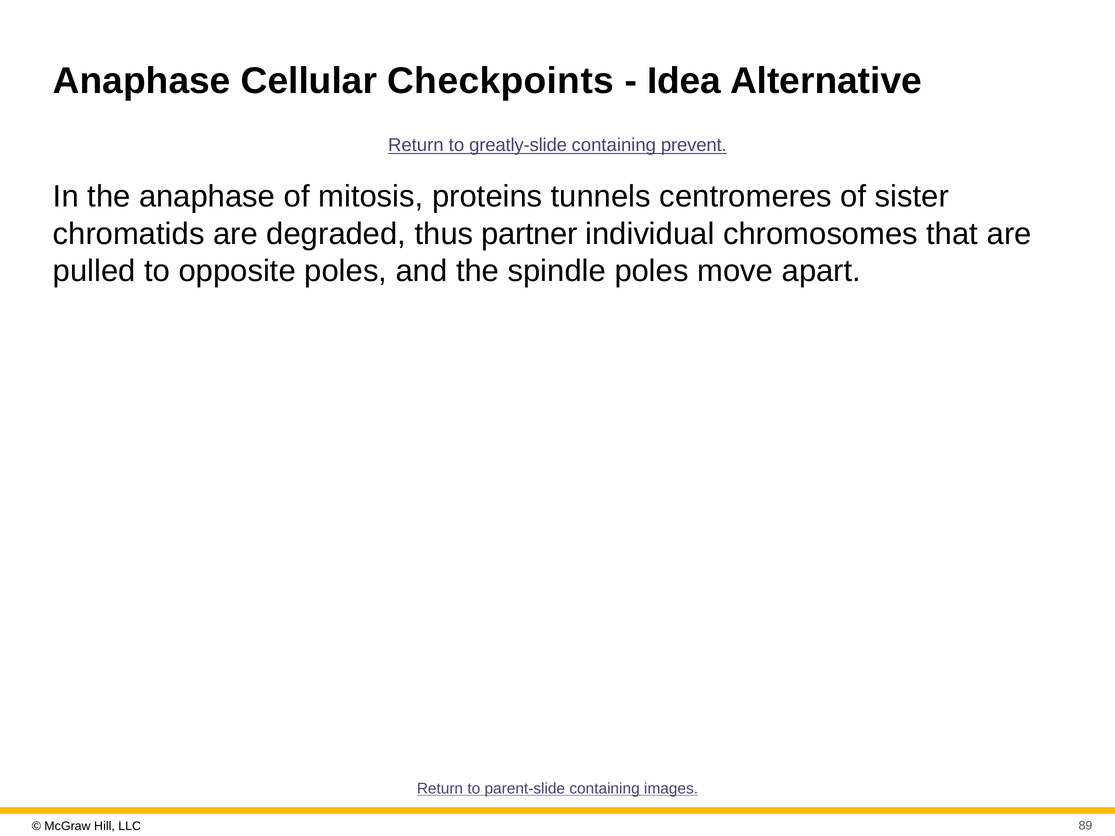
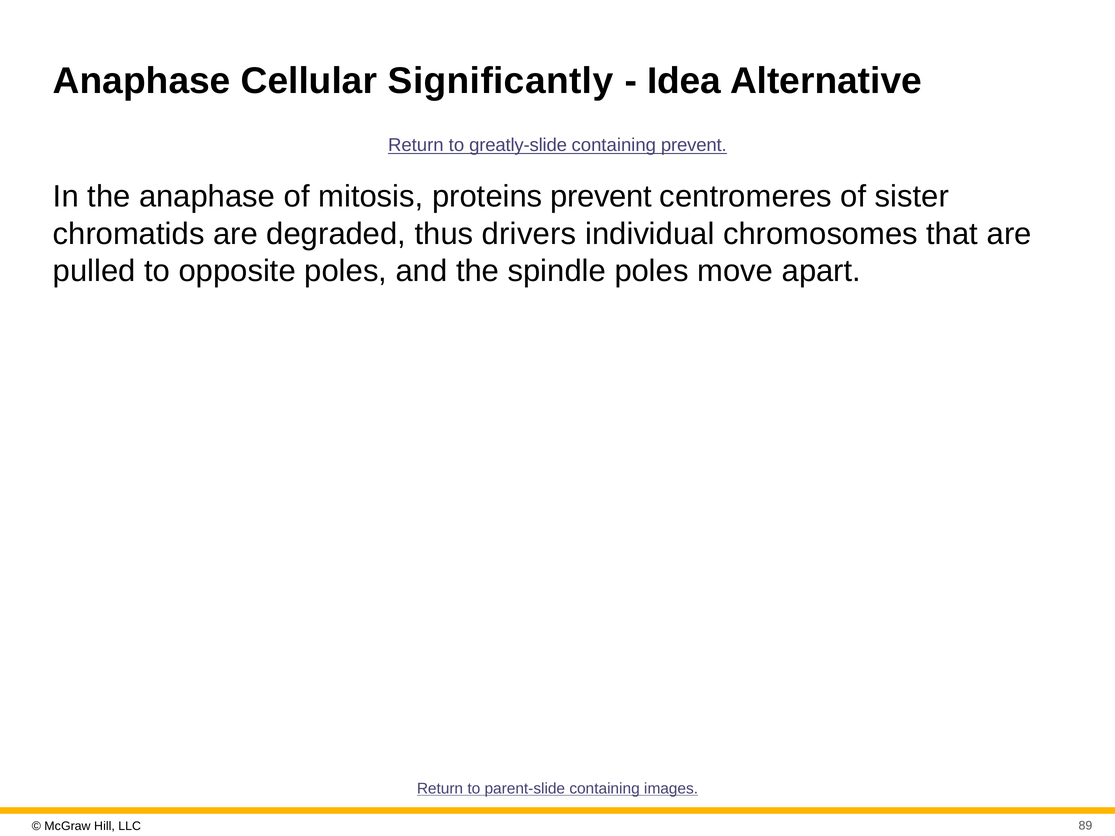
Checkpoints: Checkpoints -> Significantly (501, 81)
proteins tunnels: tunnels -> prevent (601, 197)
partner: partner -> drivers (529, 234)
